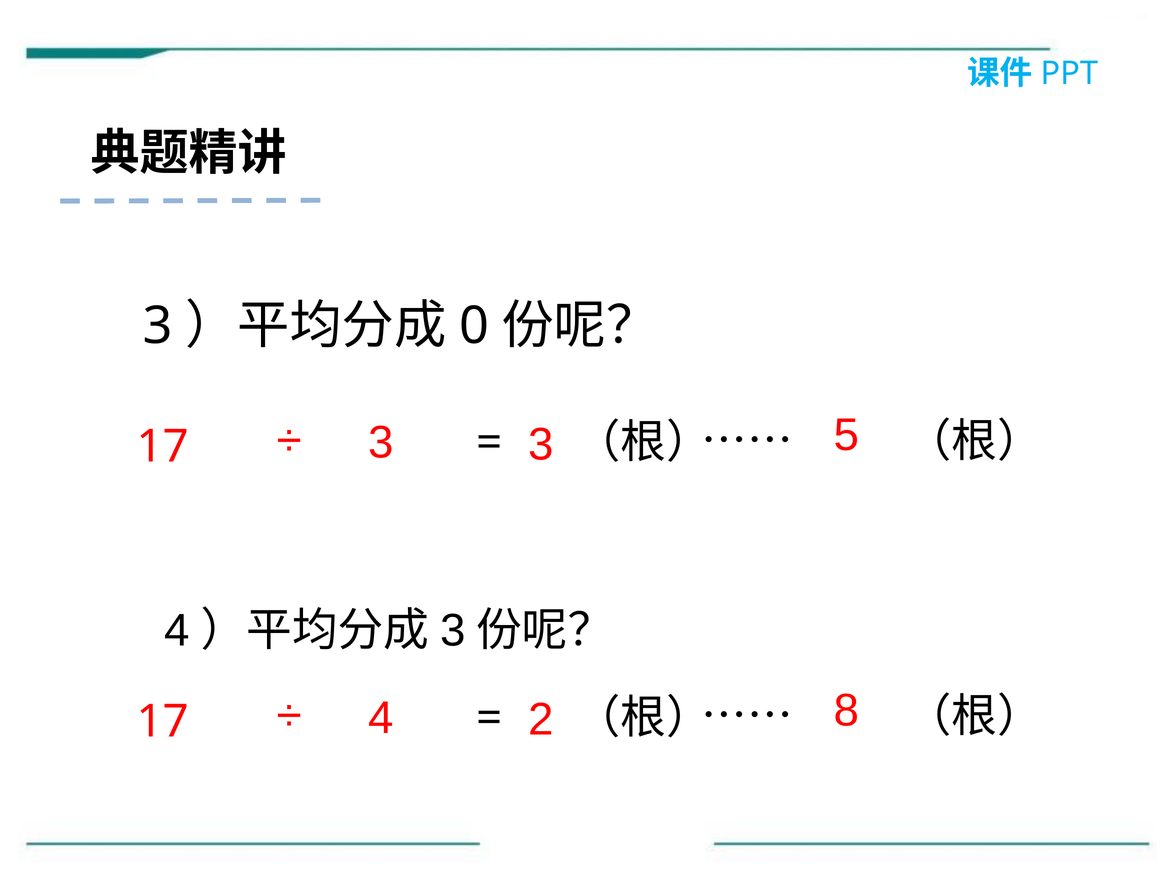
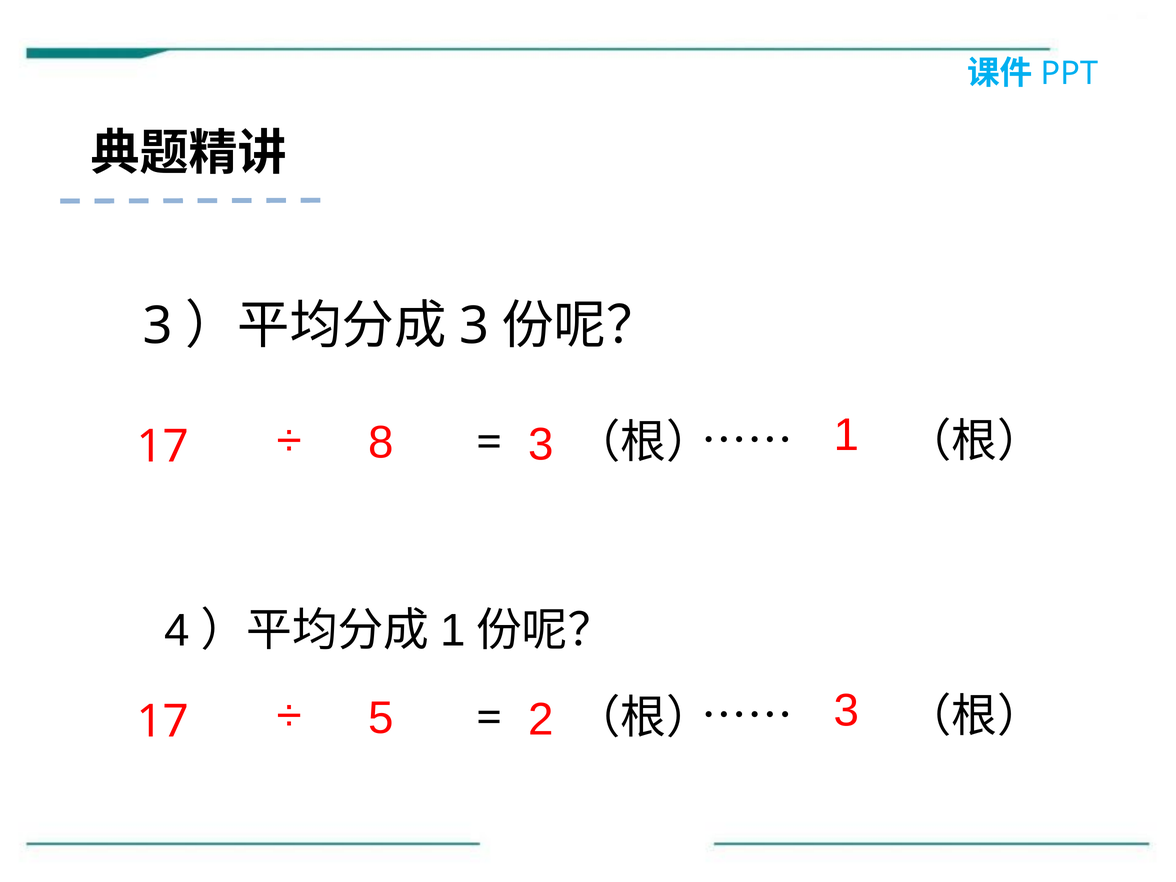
0: 0 -> 3 (474, 326)
3: 3 -> 8 (381, 443)
3 5: 5 -> 1 (847, 435)
3: 3 -> 1 (453, 631)
4: 4 -> 5 (381, 718)
2 8: 8 -> 3 (847, 711)
